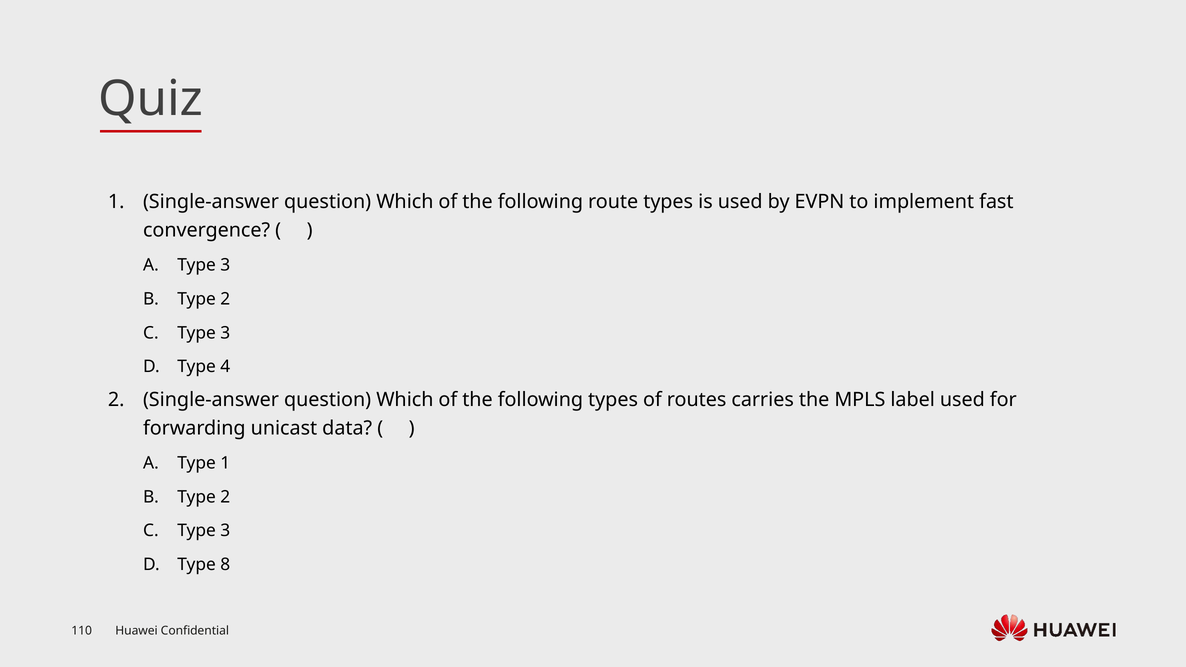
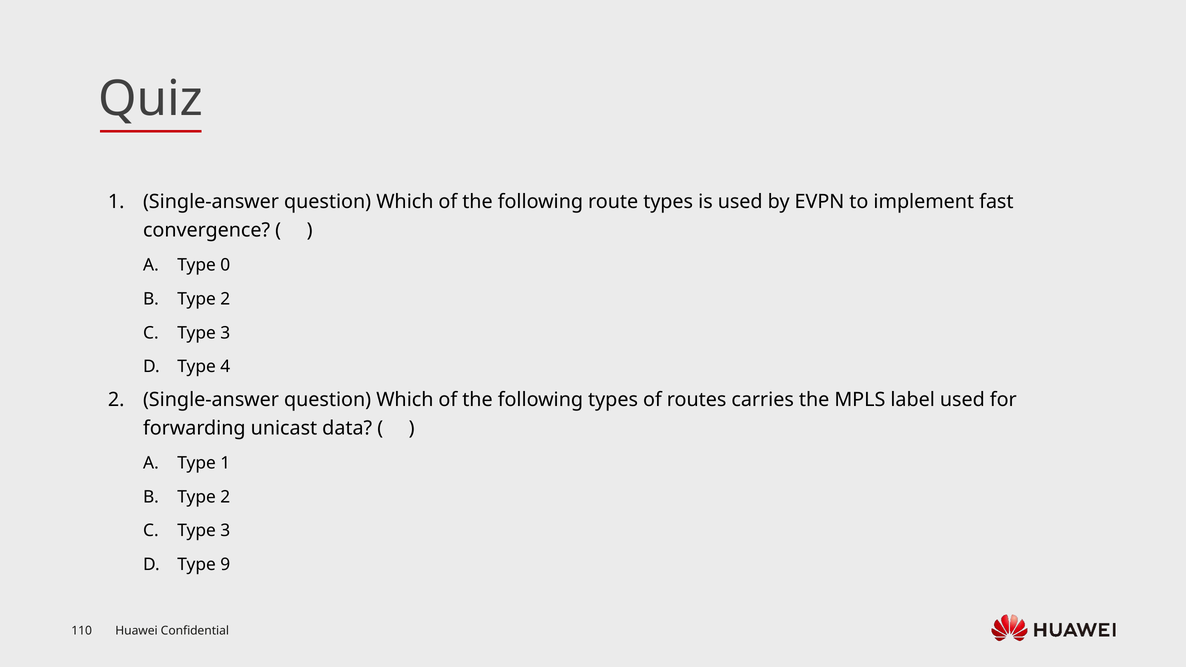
3: 3 -> 0 (225, 265)
8: 8 -> 9 (225, 565)
